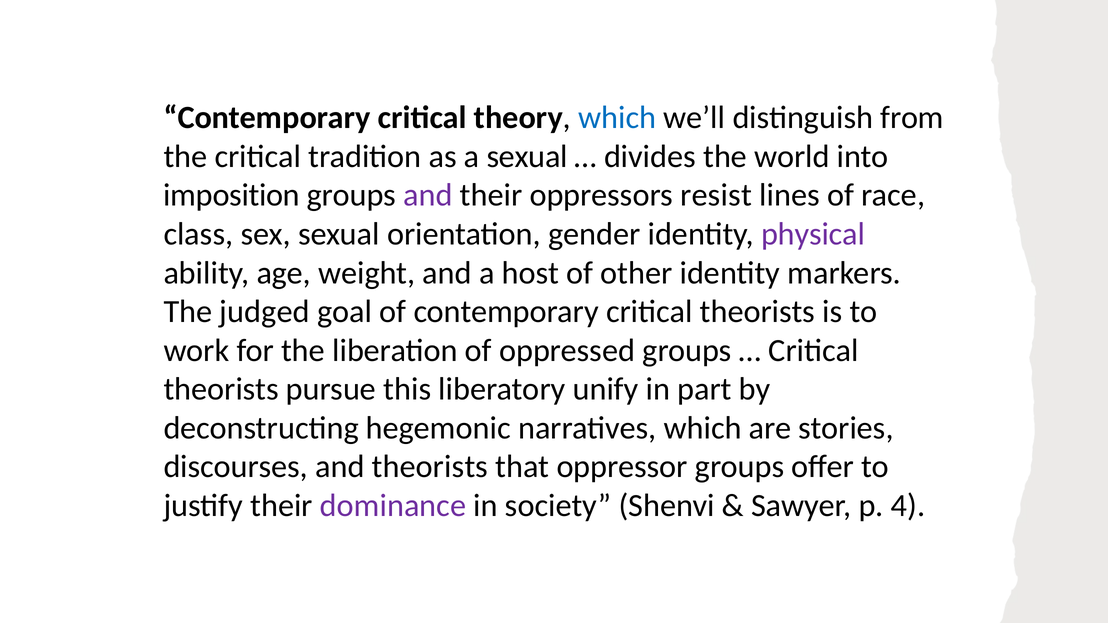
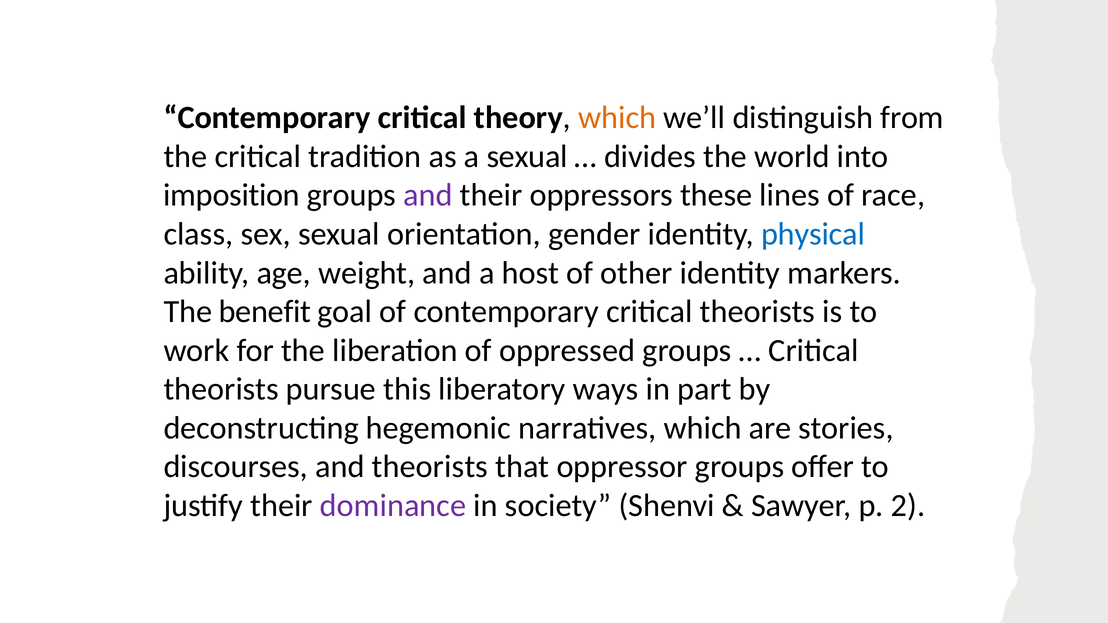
which colour: blue -> orange (617, 118)
resist: resist -> these (716, 195)
physical colour: purple -> blue (813, 234)
judged: judged -> benefit (265, 312)
unify: unify -> ways (606, 389)
4: 4 -> 2 (908, 506)
